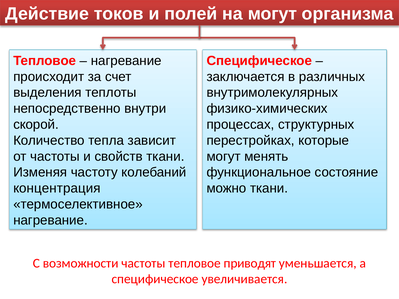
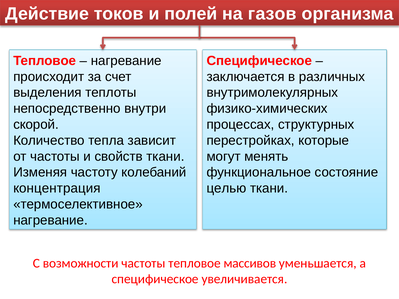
на могут: могут -> газов (272, 14)
можно: можно -> целью (226, 188)
приводят: приводят -> массивов (250, 263)
